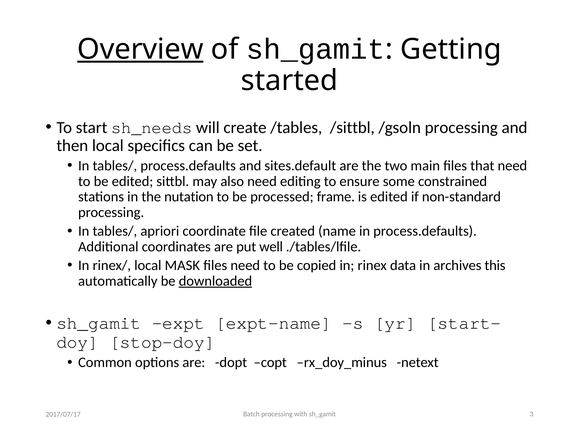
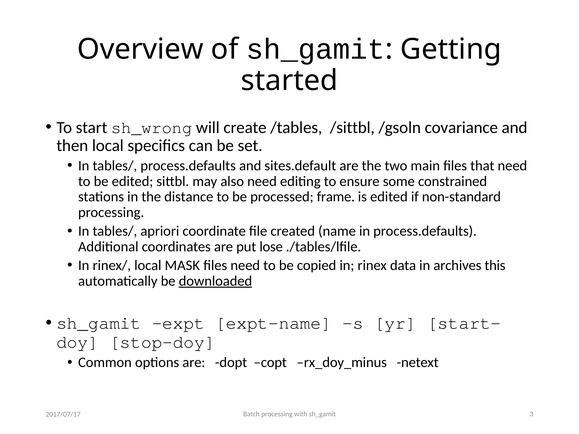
Overview underline: present -> none (140, 49)
sh_needs: sh_needs -> sh_wrong (152, 128)
/gsoln processing: processing -> covariance (461, 128)
nutation: nutation -> distance (189, 197)
well: well -> lose (271, 247)
